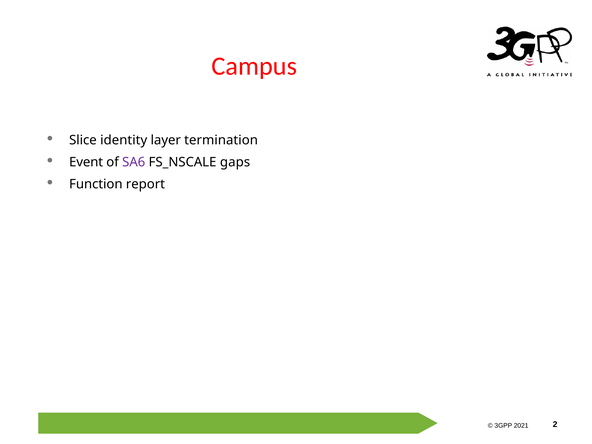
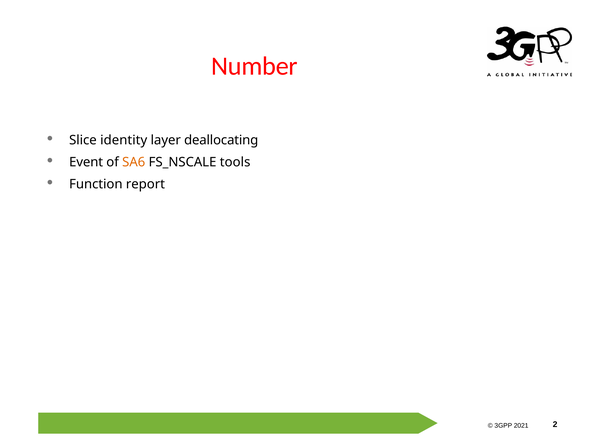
Campus: Campus -> Number (254, 66)
termination: termination -> deallocating (221, 140)
SA6 colour: purple -> orange (134, 162)
gaps: gaps -> tools (235, 162)
